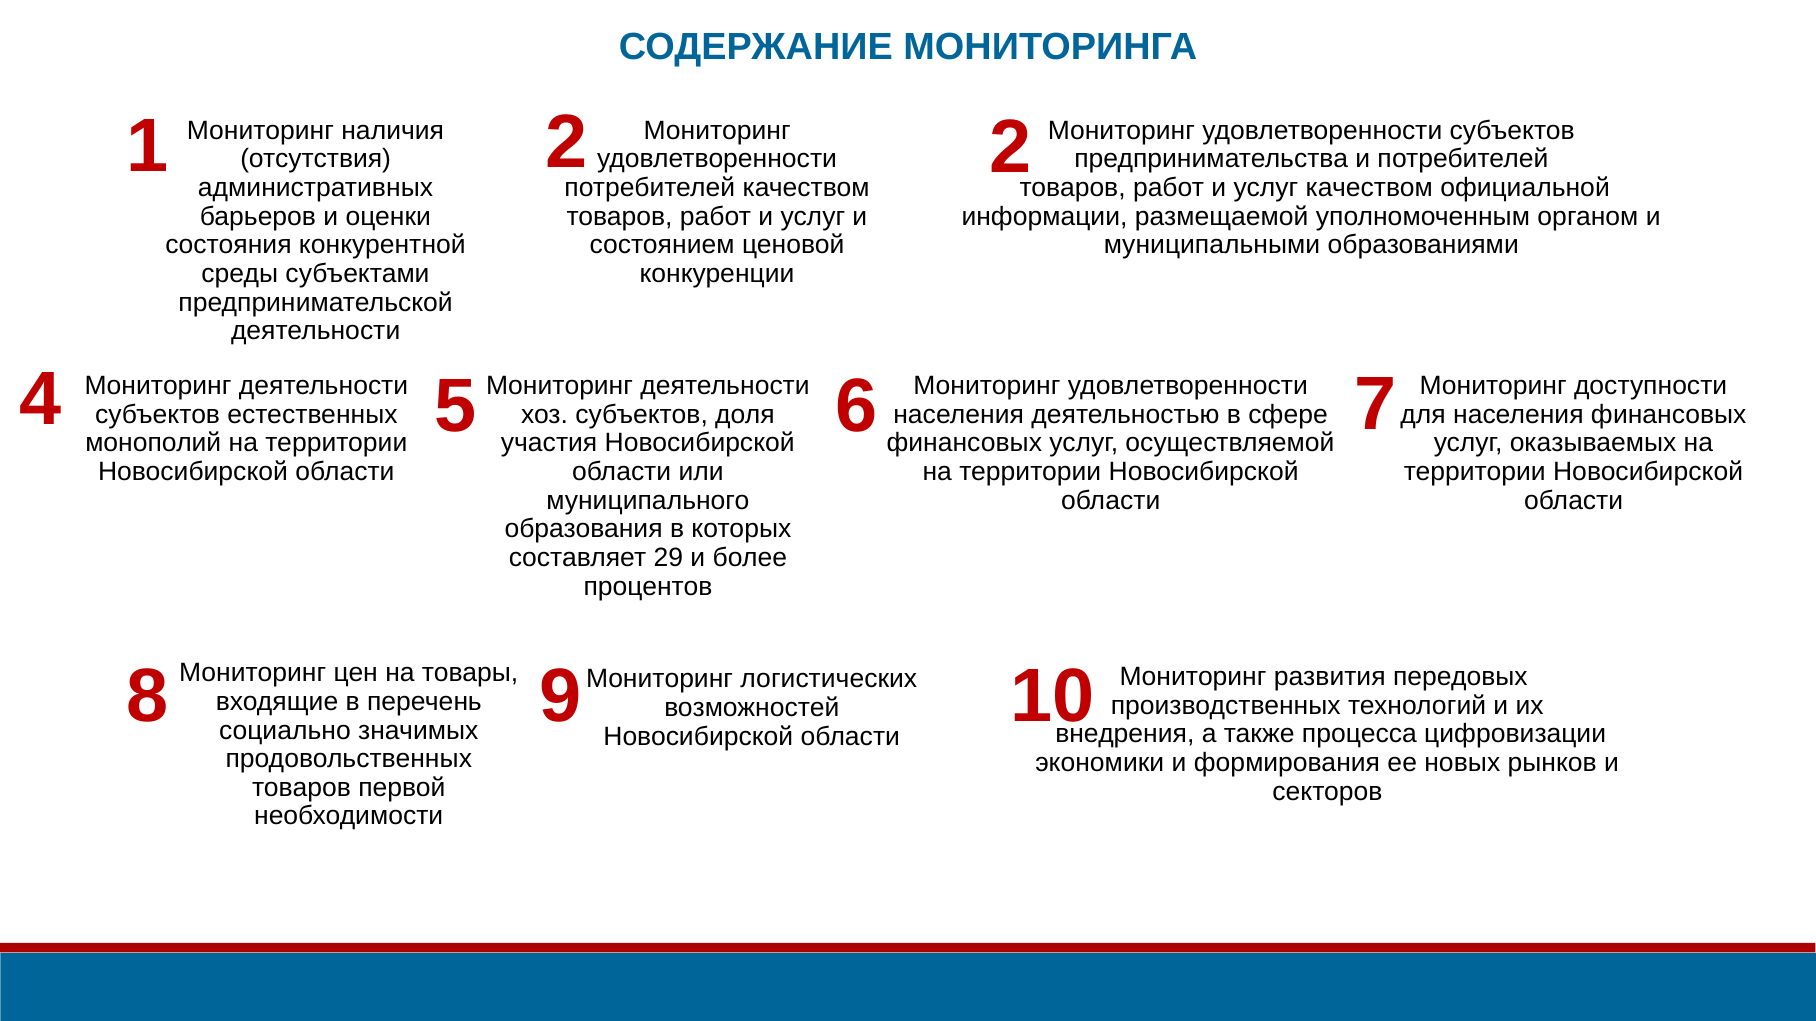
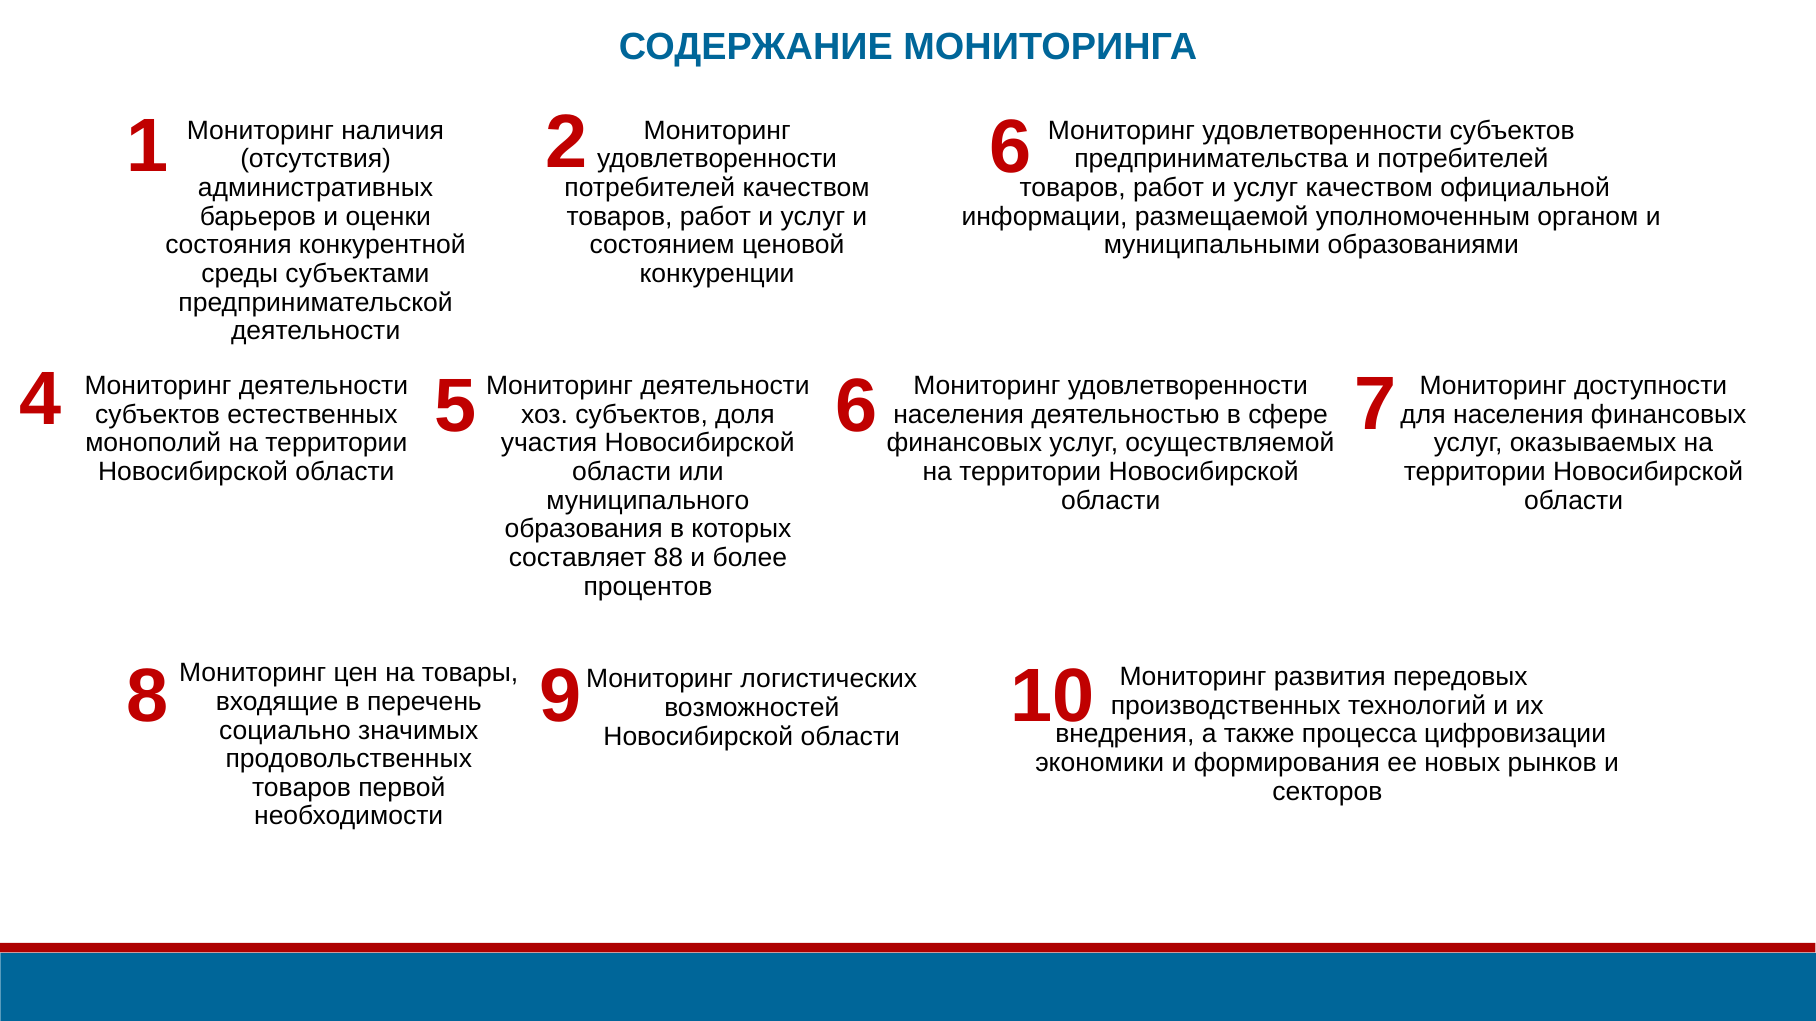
1 2: 2 -> 6 (1011, 147)
29: 29 -> 88 (668, 558)
